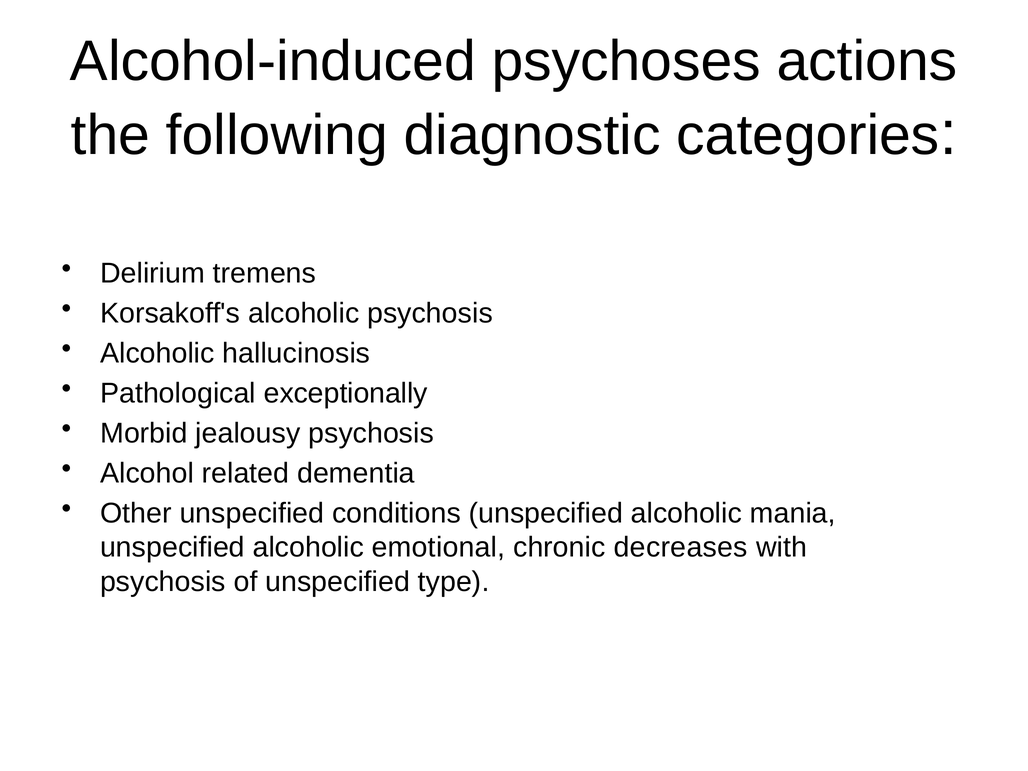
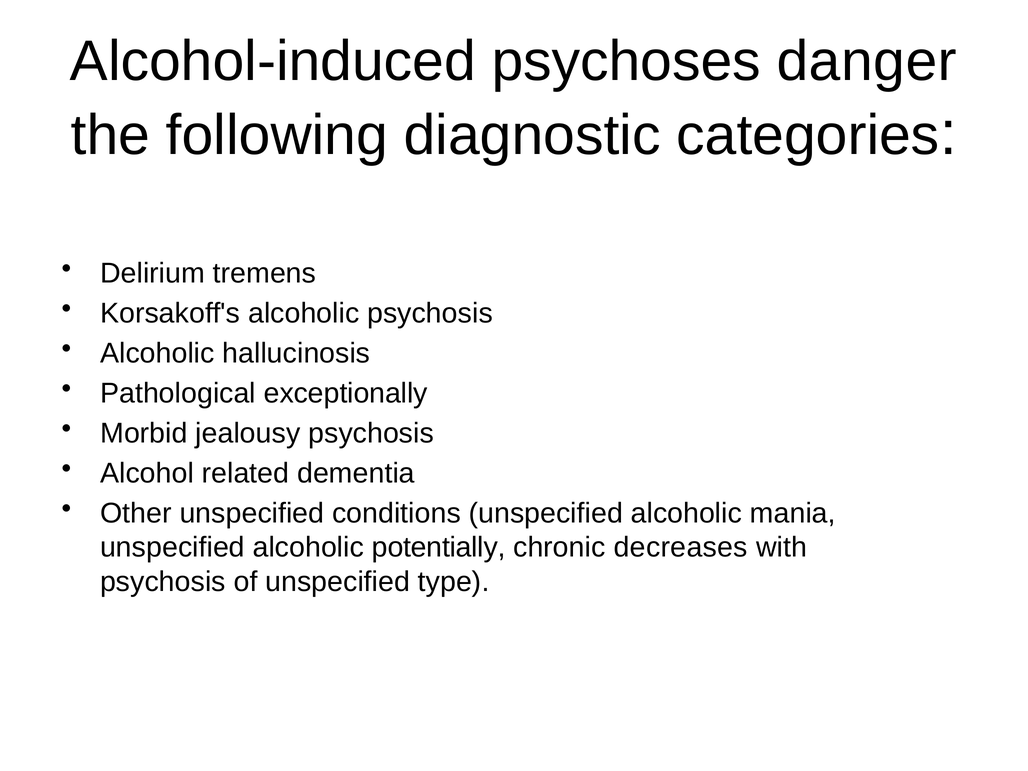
actions: actions -> danger (867, 61)
emotional: emotional -> potentially (439, 547)
